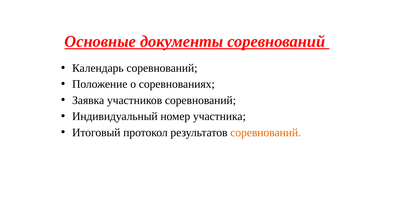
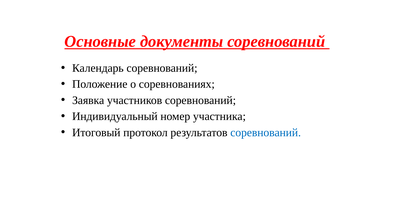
соревнований colour: orange -> blue (266, 132)
